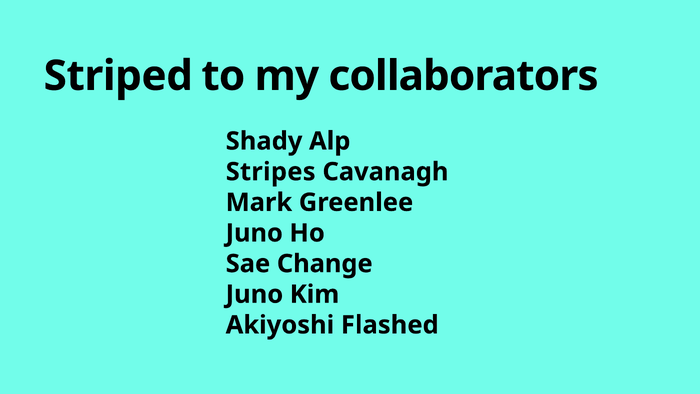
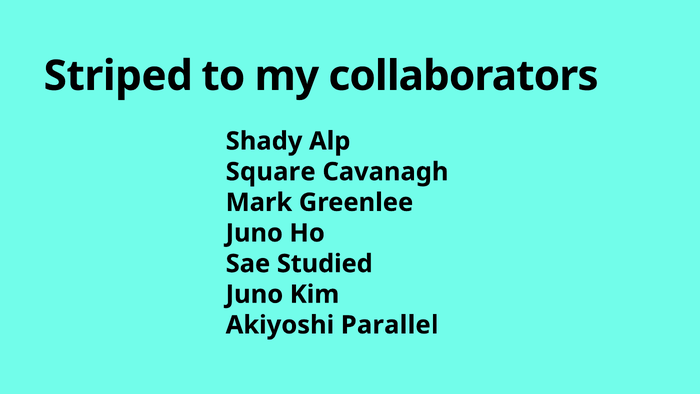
Stripes: Stripes -> Square (271, 172)
Change: Change -> Studied (325, 264)
Flashed: Flashed -> Parallel (390, 325)
